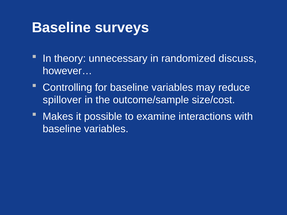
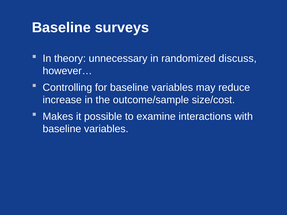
spillover: spillover -> increase (62, 100)
